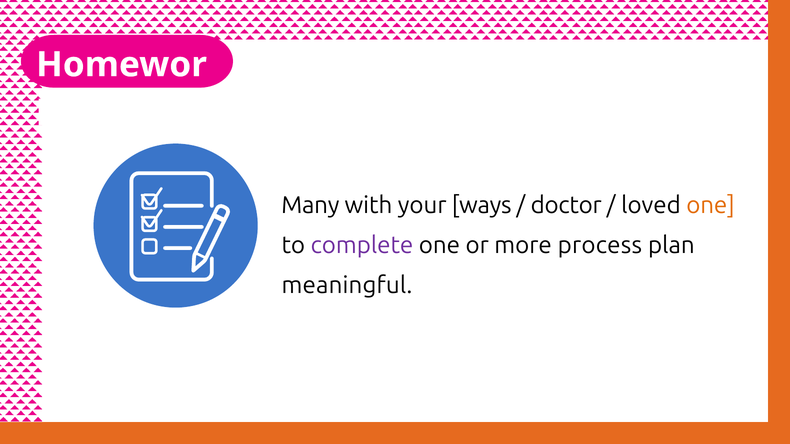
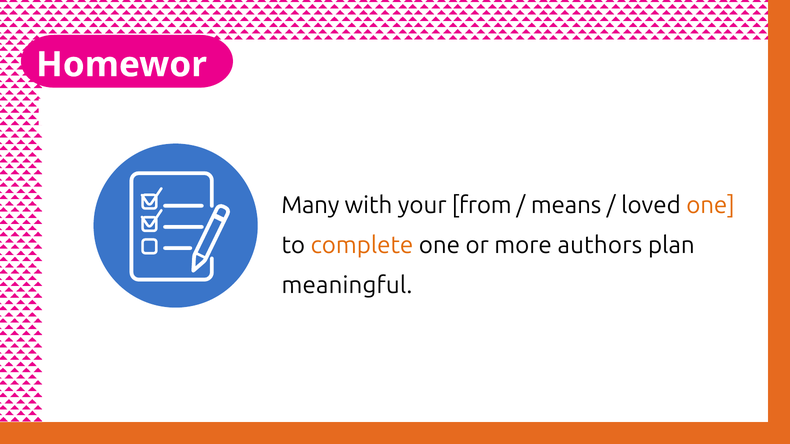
ways: ways -> from (482, 206)
doctor: doctor -> means (566, 206)
complete colour: purple -> orange (362, 246)
process: process -> authors (600, 246)
